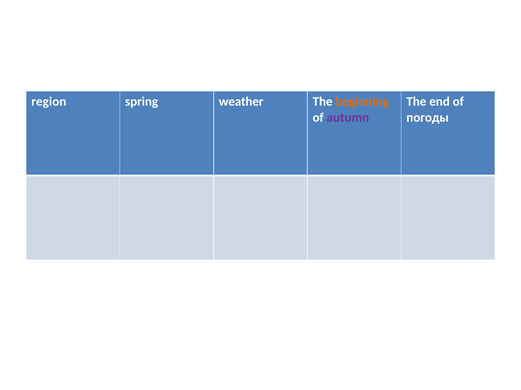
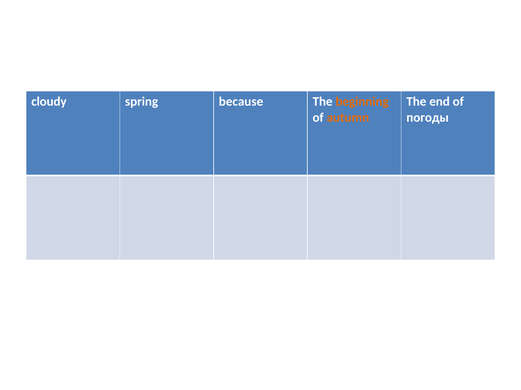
region: region -> cloudy (49, 102)
weather: weather -> because (241, 102)
autumn colour: purple -> orange (348, 118)
